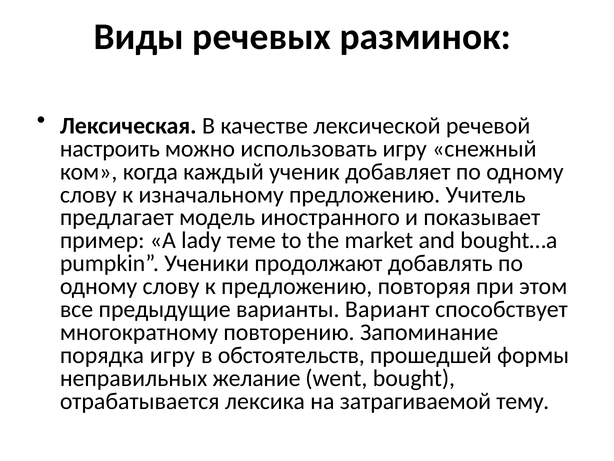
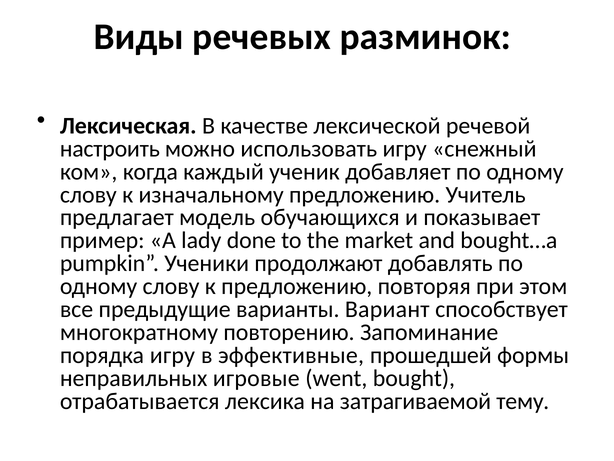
иностранного: иностранного -> обучающихся (330, 217)
теме: теме -> done (251, 240)
обстоятельств: обстоятельств -> эффективные (291, 355)
желание: желание -> игровые (256, 378)
